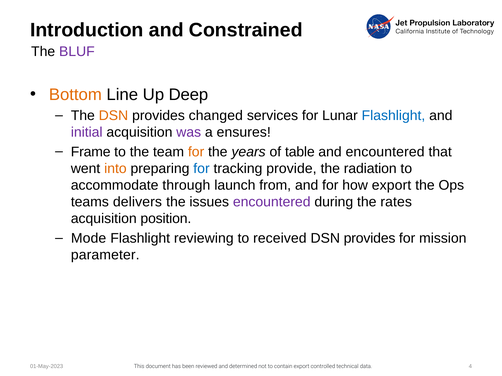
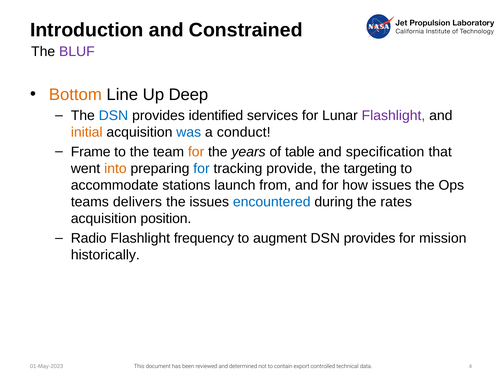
DSN colour: orange -> blue (113, 116)
changed: changed -> identified (216, 116)
Flashlight colour: blue -> purple (393, 116)
initial colour: purple -> orange (87, 133)
was colour: purple -> blue (189, 133)
ensures: ensures -> conduct (244, 133)
and encountered: encountered -> specification (385, 152)
radiation: radiation -> targeting (370, 169)
through: through -> stations (186, 186)
how export: export -> issues (392, 186)
encountered colour: purple -> blue (272, 202)
Mode: Mode -> Radio (89, 239)
reviewing: reviewing -> frequency (204, 239)
received: received -> augment (280, 239)
parameter: parameter -> historically (105, 255)
